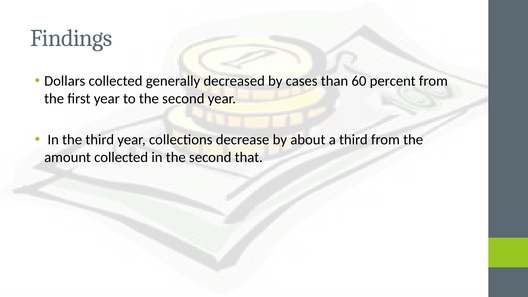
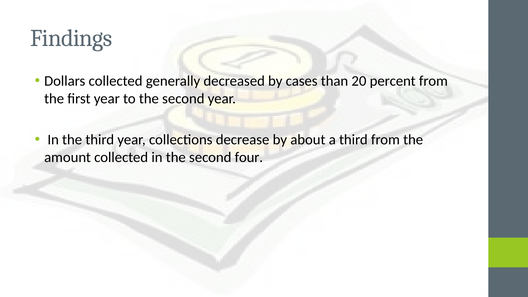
60: 60 -> 20 (359, 81)
that: that -> four (249, 157)
